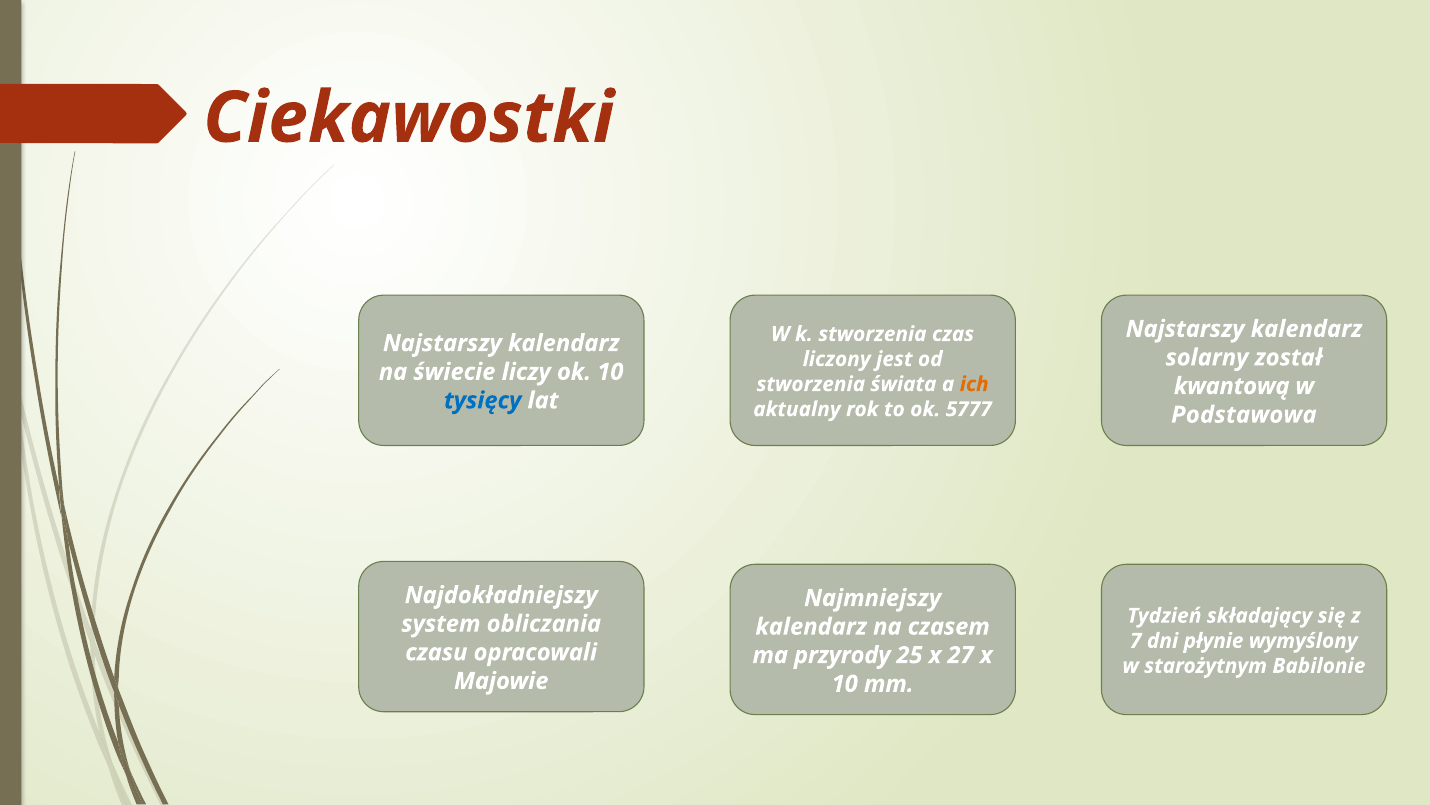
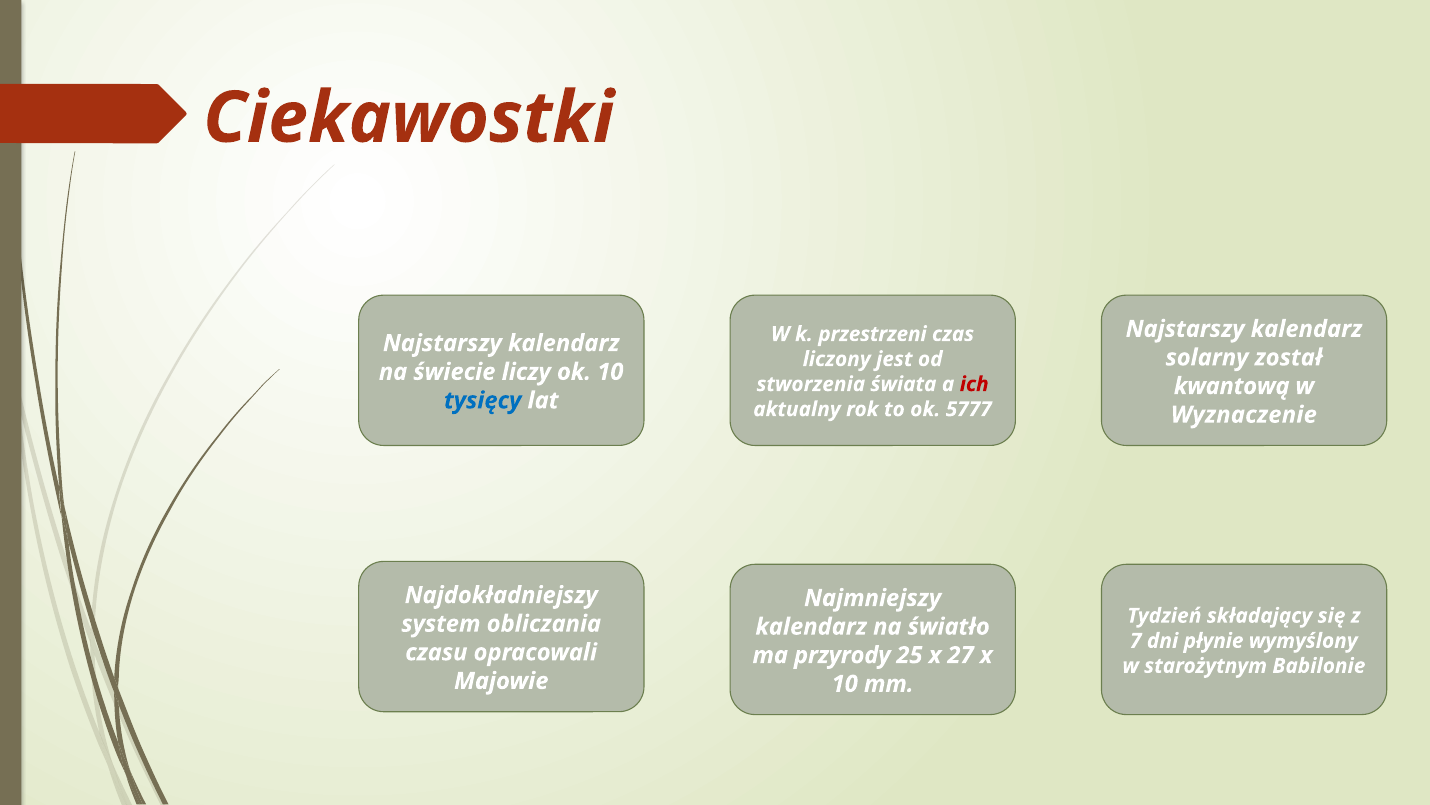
k stworzenia: stworzenia -> przestrzeni (872, 334)
ich colour: orange -> red (974, 384)
Podstawowa: Podstawowa -> Wyznaczenie (1244, 415)
czasem: czasem -> światło (949, 626)
